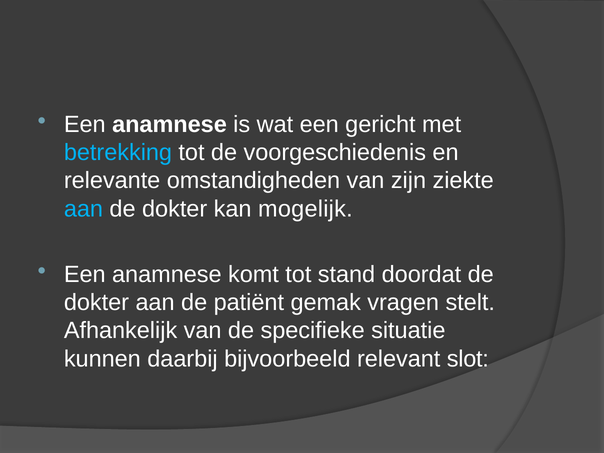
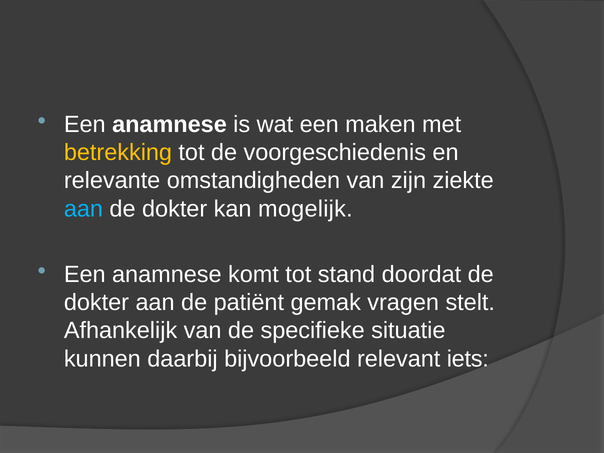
gericht: gericht -> maken (380, 124)
betrekking colour: light blue -> yellow (118, 152)
slot: slot -> iets (468, 359)
